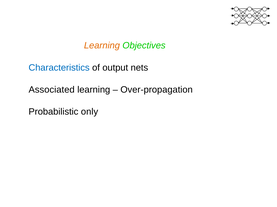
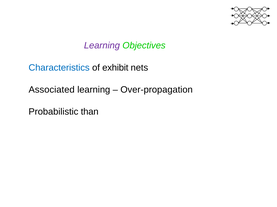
Learning colour: orange -> purple (102, 46)
output: output -> exhibit (115, 68)
only: only -> than (90, 112)
